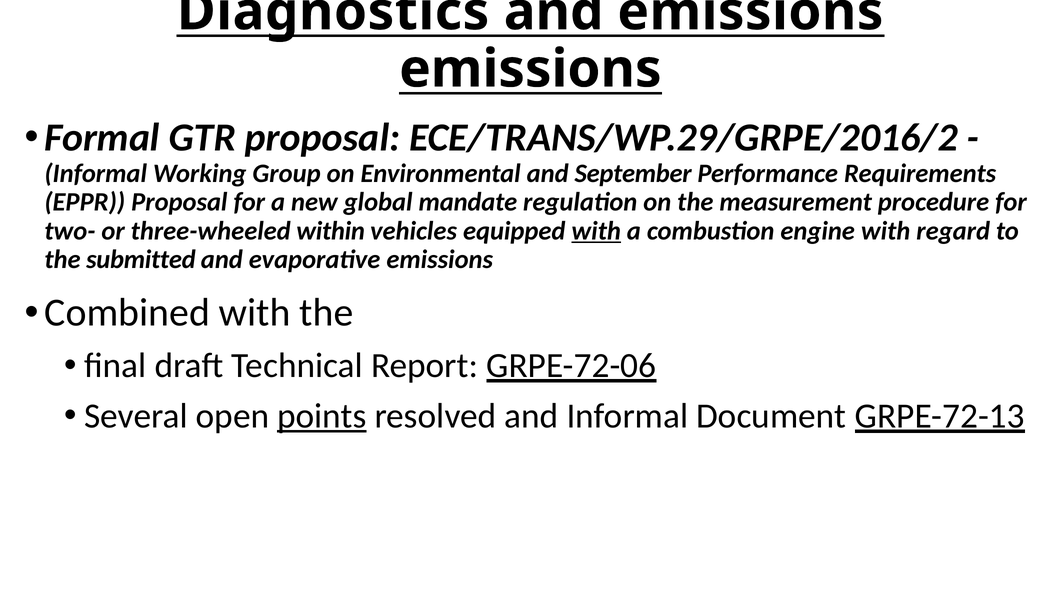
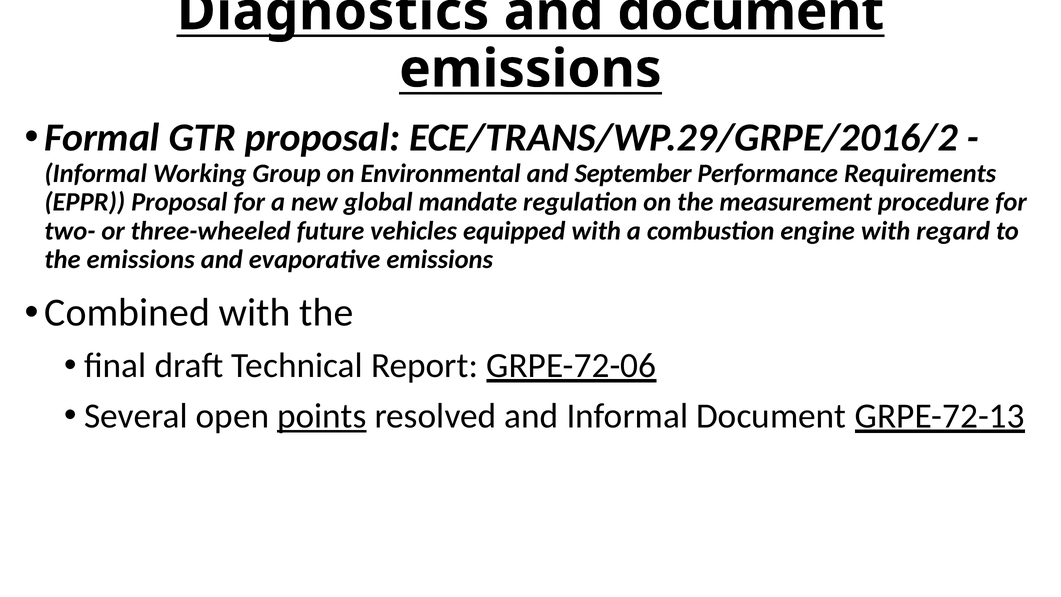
and emissions: emissions -> document (751, 12)
within: within -> future (331, 231)
with underline: present -> none (596, 231)
the submitted: submitted -> emissions (141, 259)
